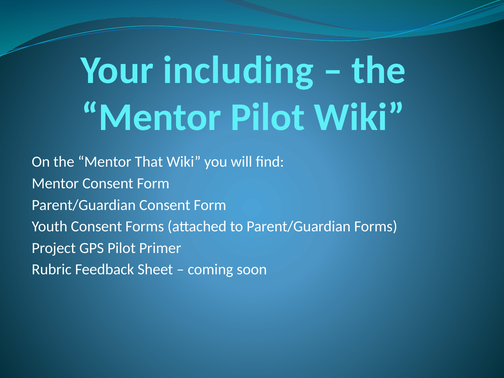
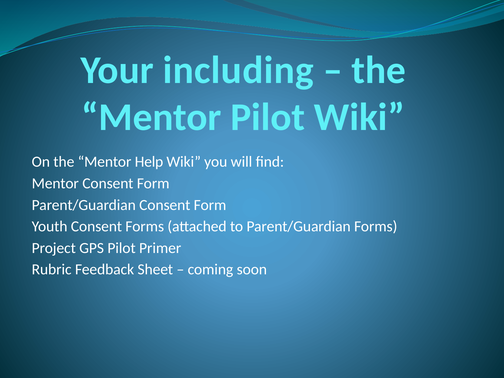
That: That -> Help (149, 162)
